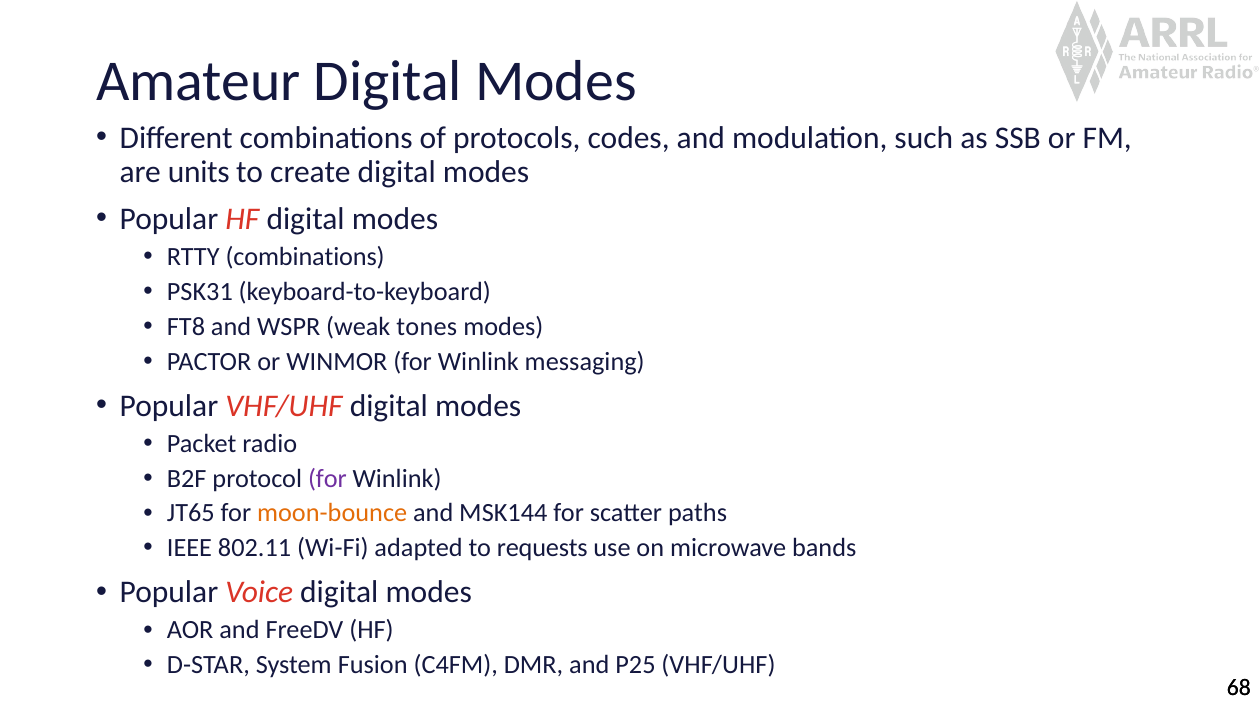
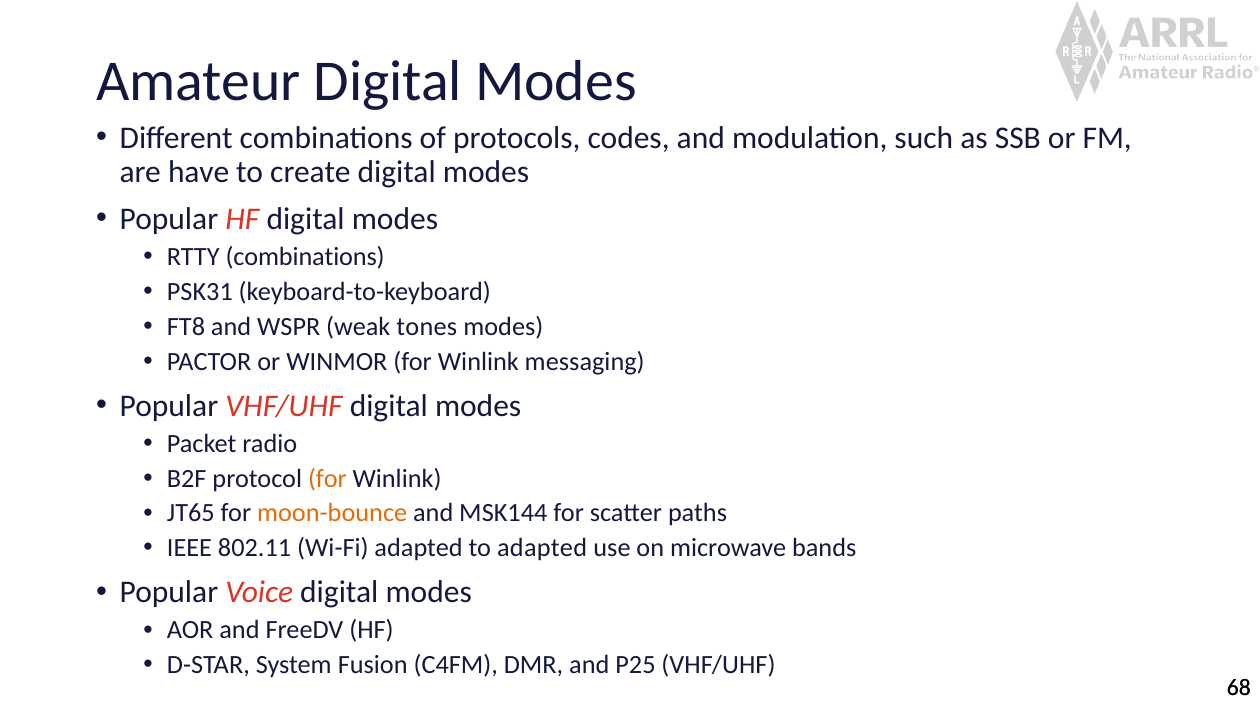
units: units -> have (199, 172)
for colour: purple -> orange (327, 478)
to requests: requests -> adapted (542, 548)
